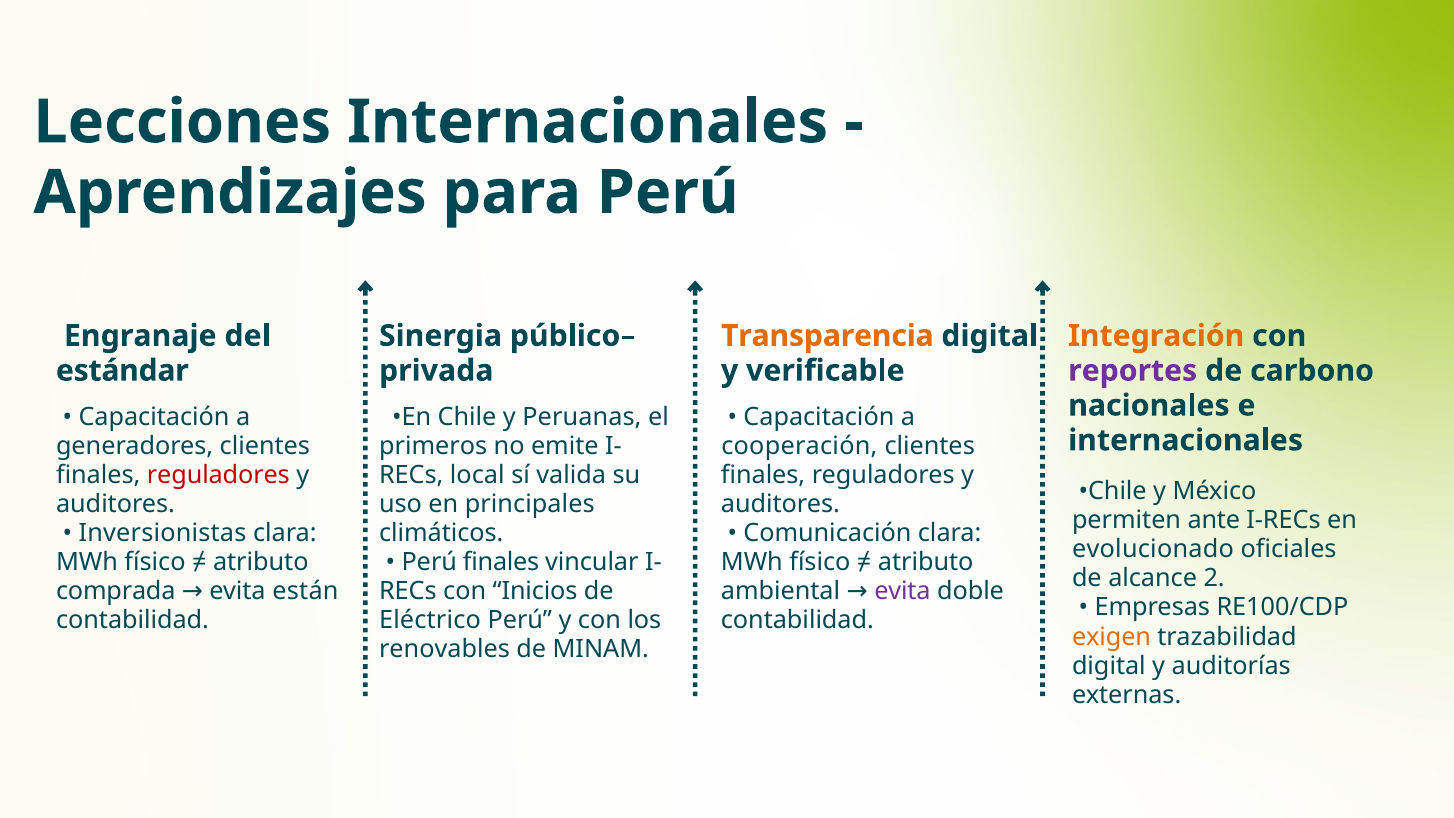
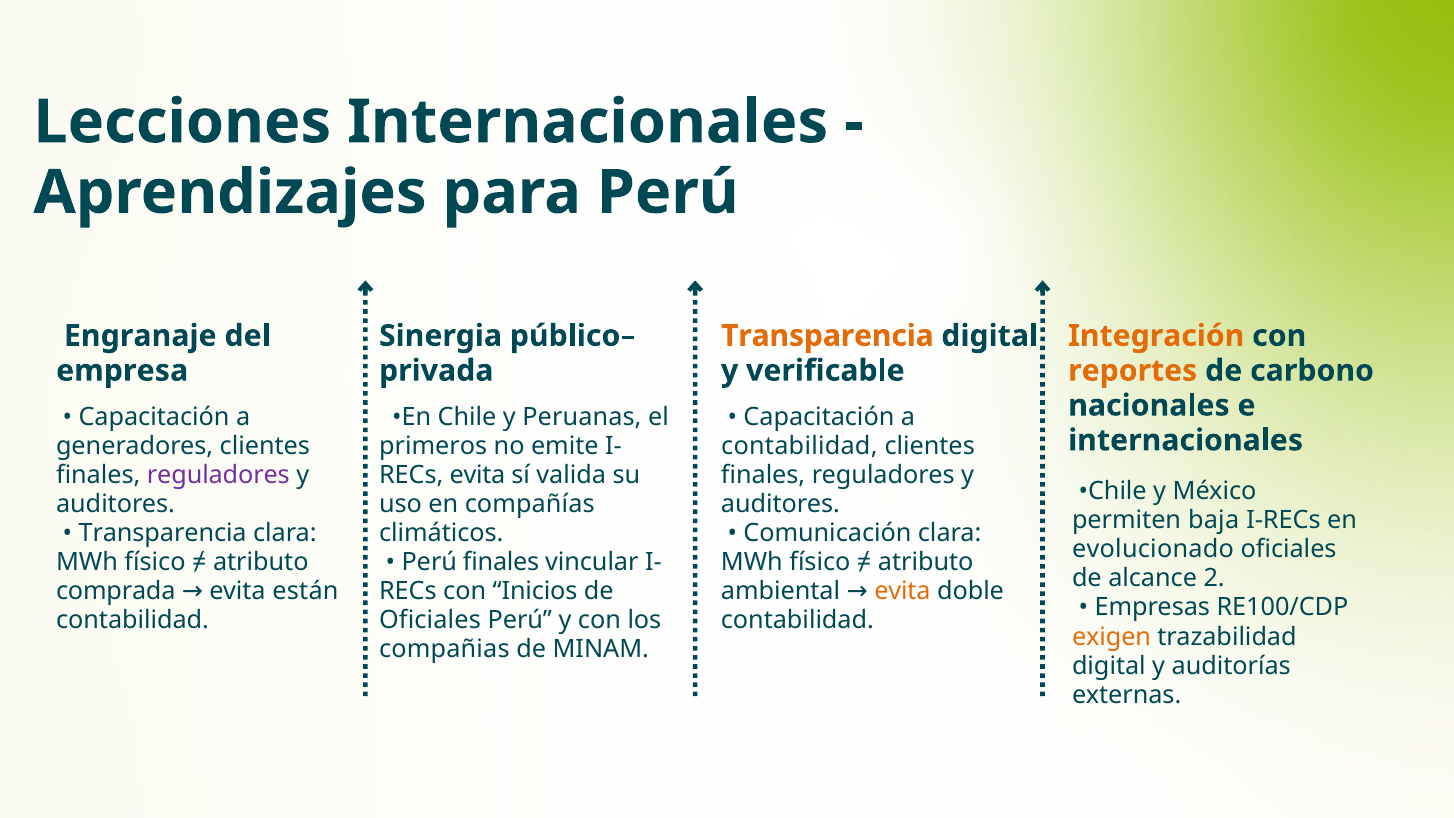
estándar: estándar -> empresa (122, 371)
reportes colour: purple -> orange (1133, 371)
cooperación: cooperación -> contabilidad (799, 446)
reguladores colour: red -> purple (218, 475)
local: local -> evita (477, 475)
principales: principales -> compañías (530, 504)
ante: ante -> baja (1214, 520)
Inversionistas: Inversionistas -> Transparencia (163, 533)
evita colour: purple -> orange (902, 591)
Eléctrico: Eléctrico -> Oficiales (430, 620)
renovables: renovables -> compañias (444, 649)
